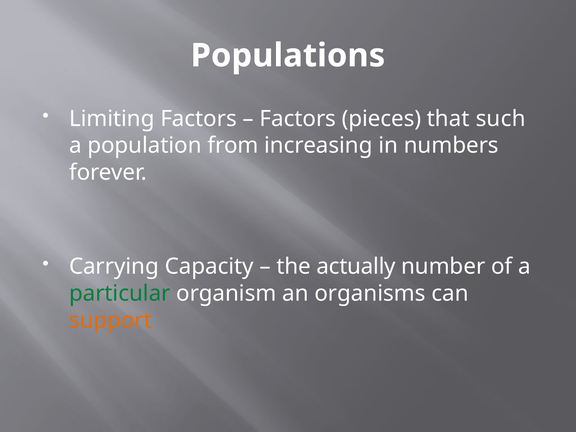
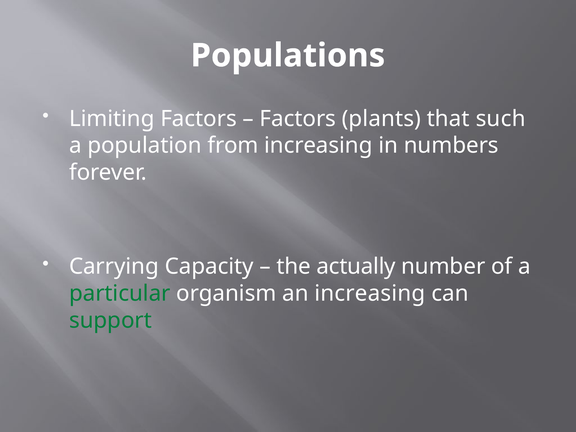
pieces: pieces -> plants (381, 119)
an organisms: organisms -> increasing (370, 293)
support colour: orange -> green (110, 320)
